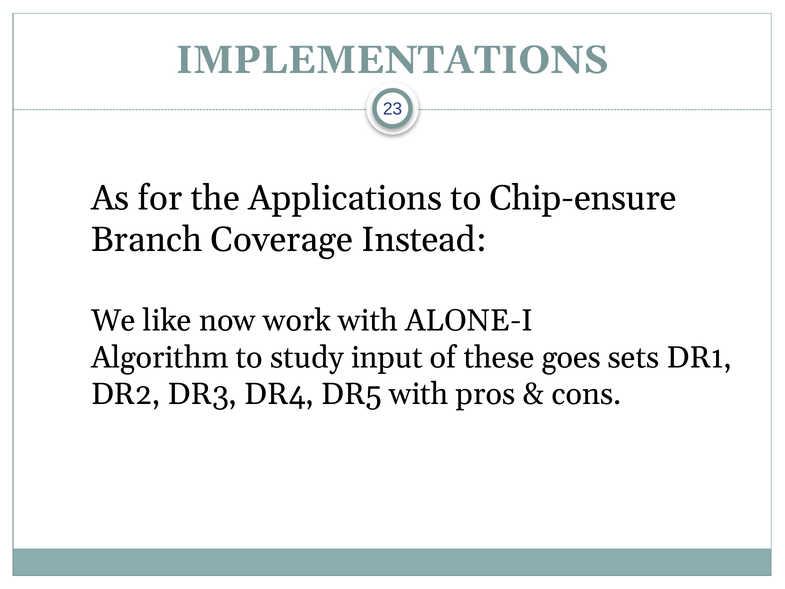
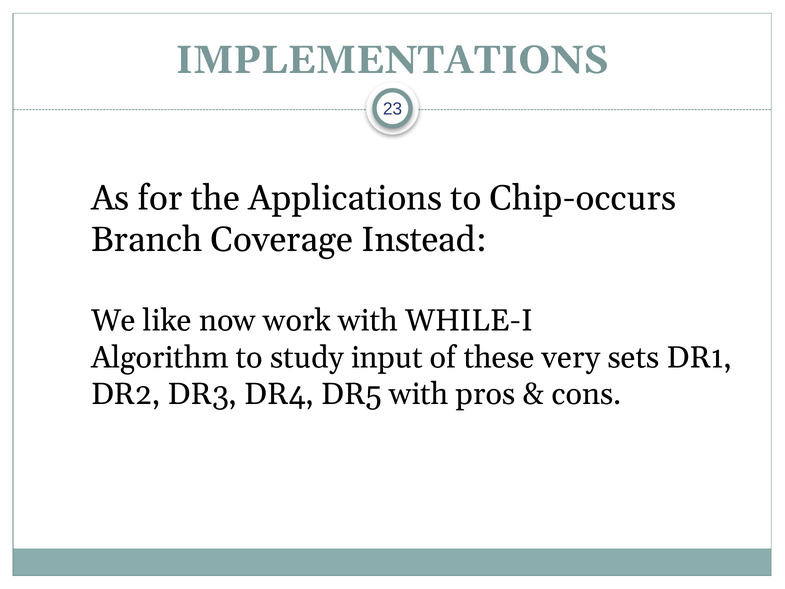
Chip-ensure: Chip-ensure -> Chip-occurs (583, 198)
ALONE-I: ALONE-I -> WHILE-I (469, 321)
goes: goes -> very (571, 357)
